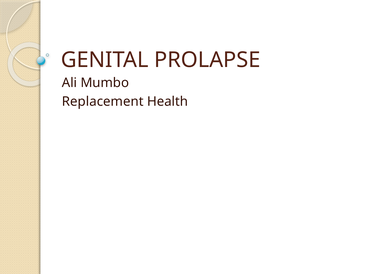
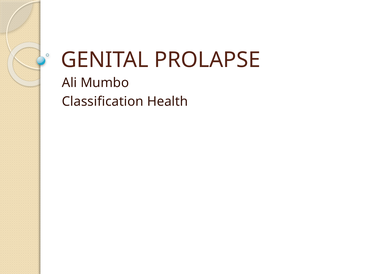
Replacement: Replacement -> Classification (103, 102)
